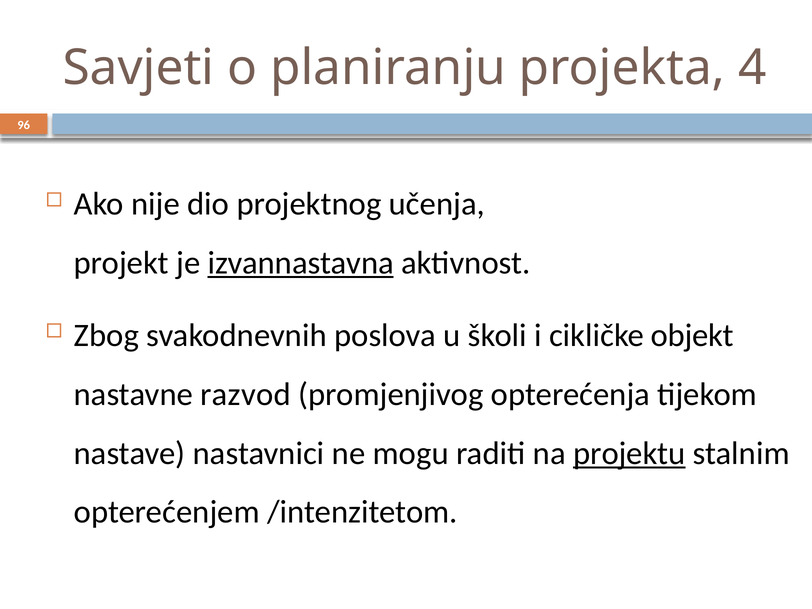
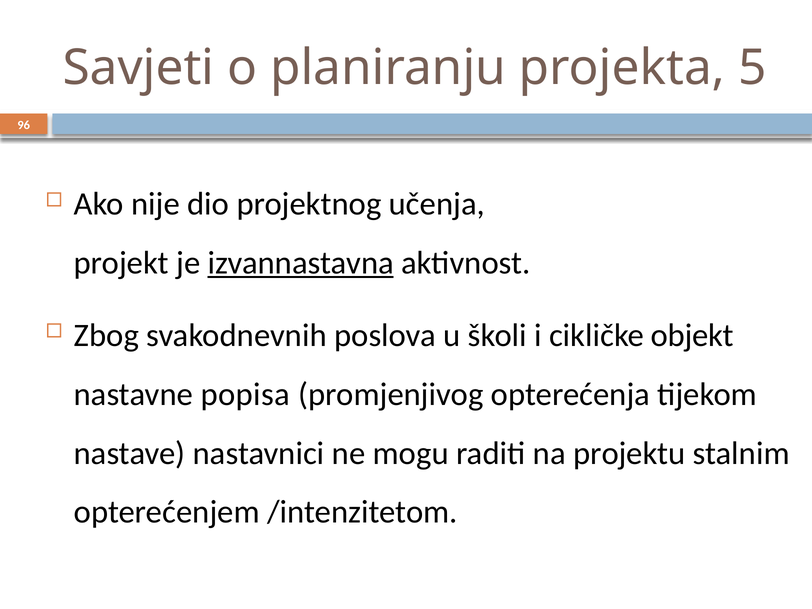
4: 4 -> 5 (752, 68)
razvod: razvod -> popisa (245, 394)
projektu underline: present -> none (629, 453)
